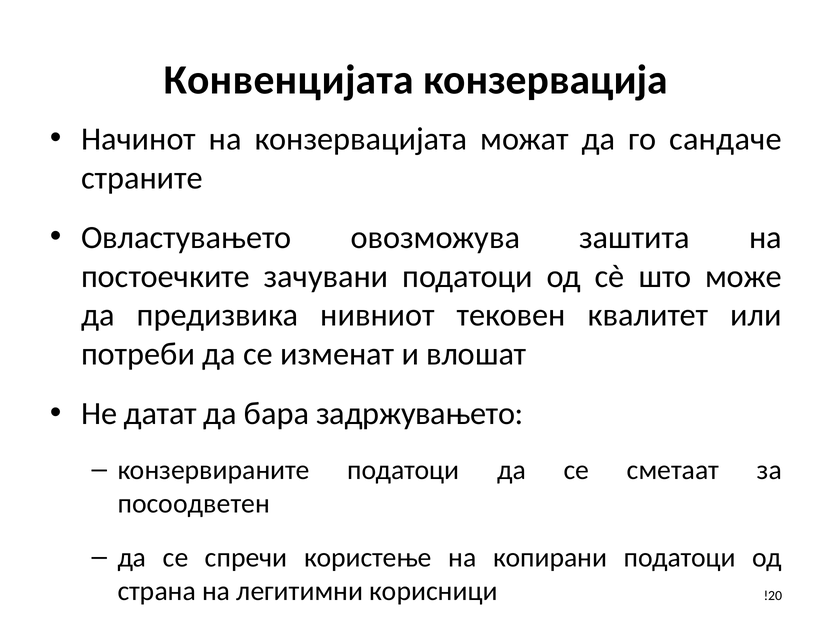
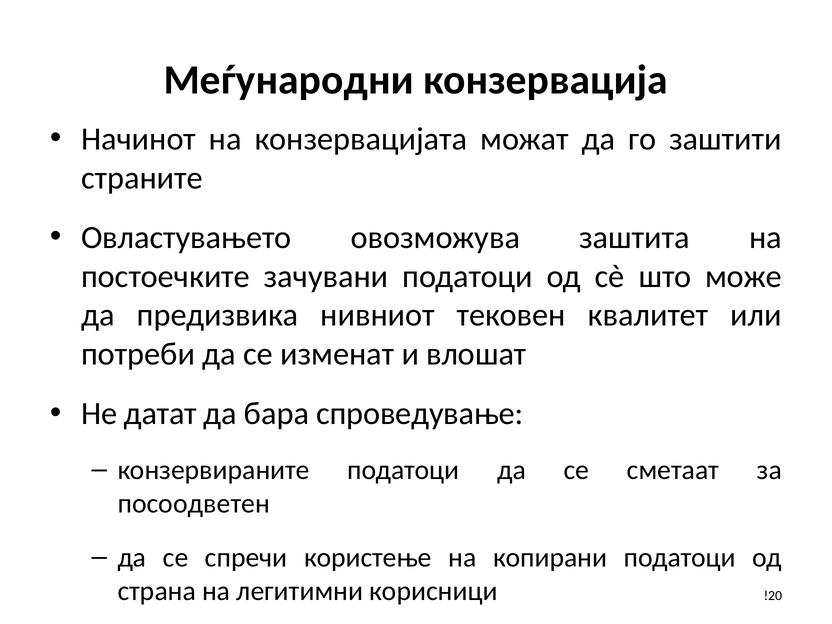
Конвенцијата: Конвенцијата -> Меѓународни (289, 80)
сандаче: сандаче -> заштити (726, 139)
задржувањето: задржувањето -> спроведување (420, 414)
